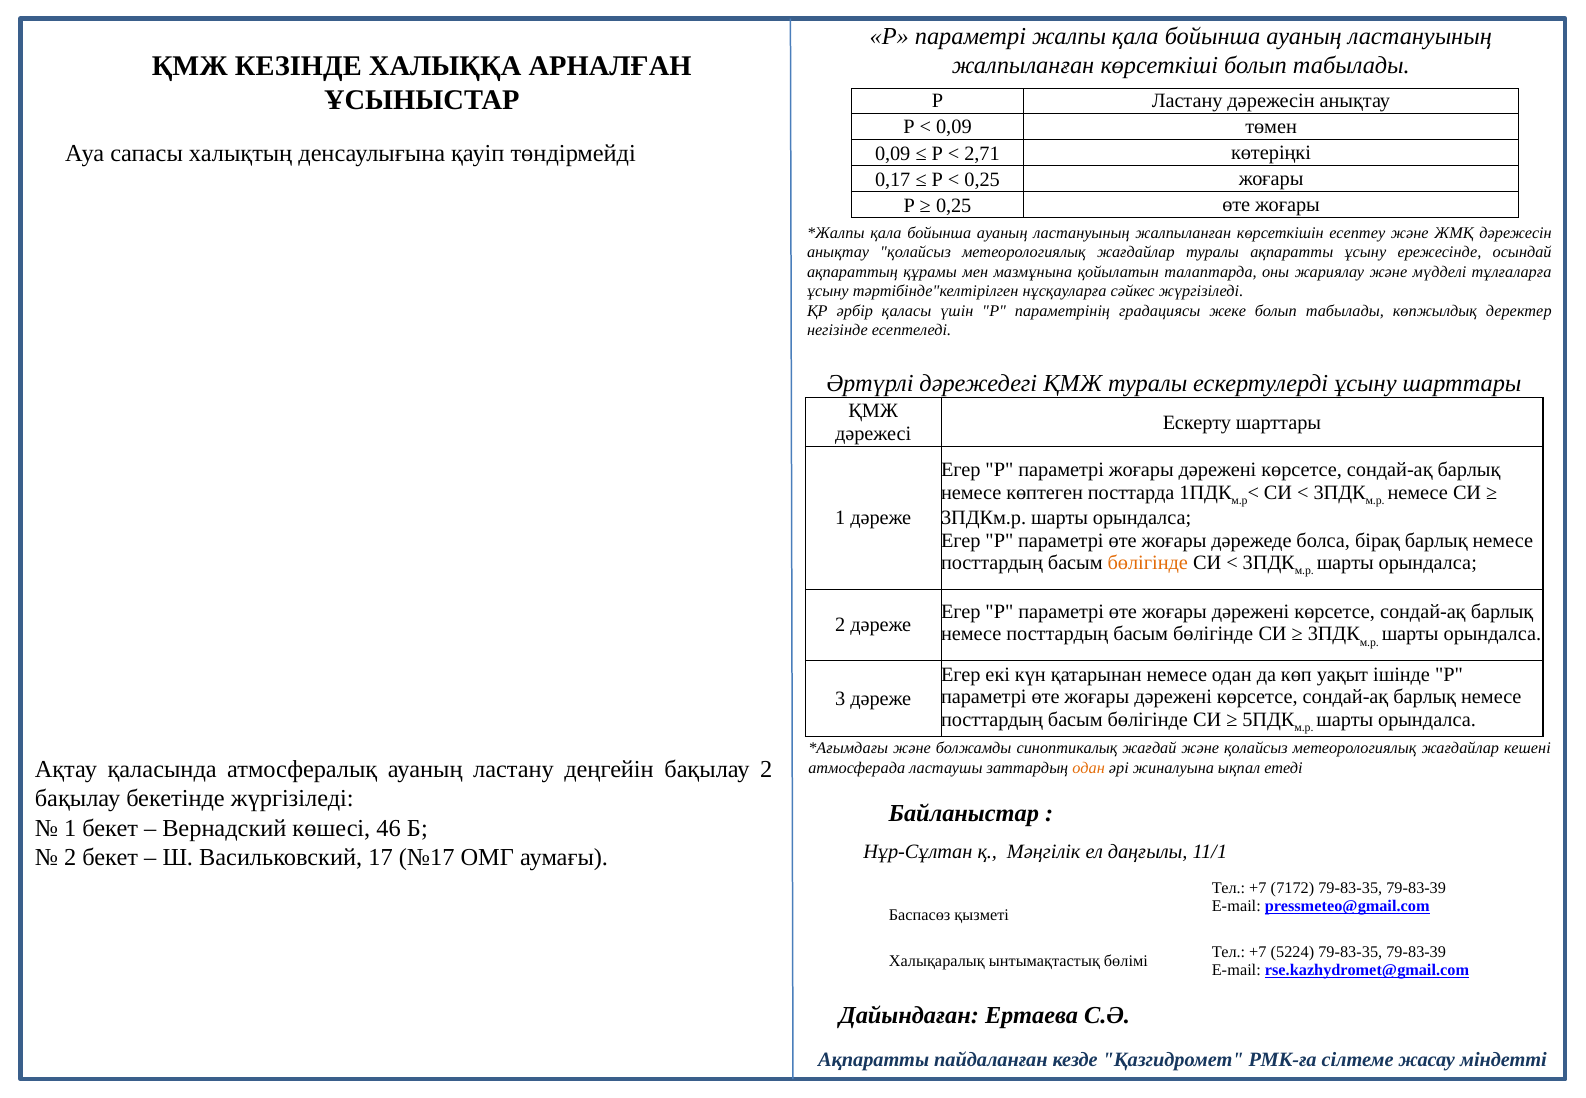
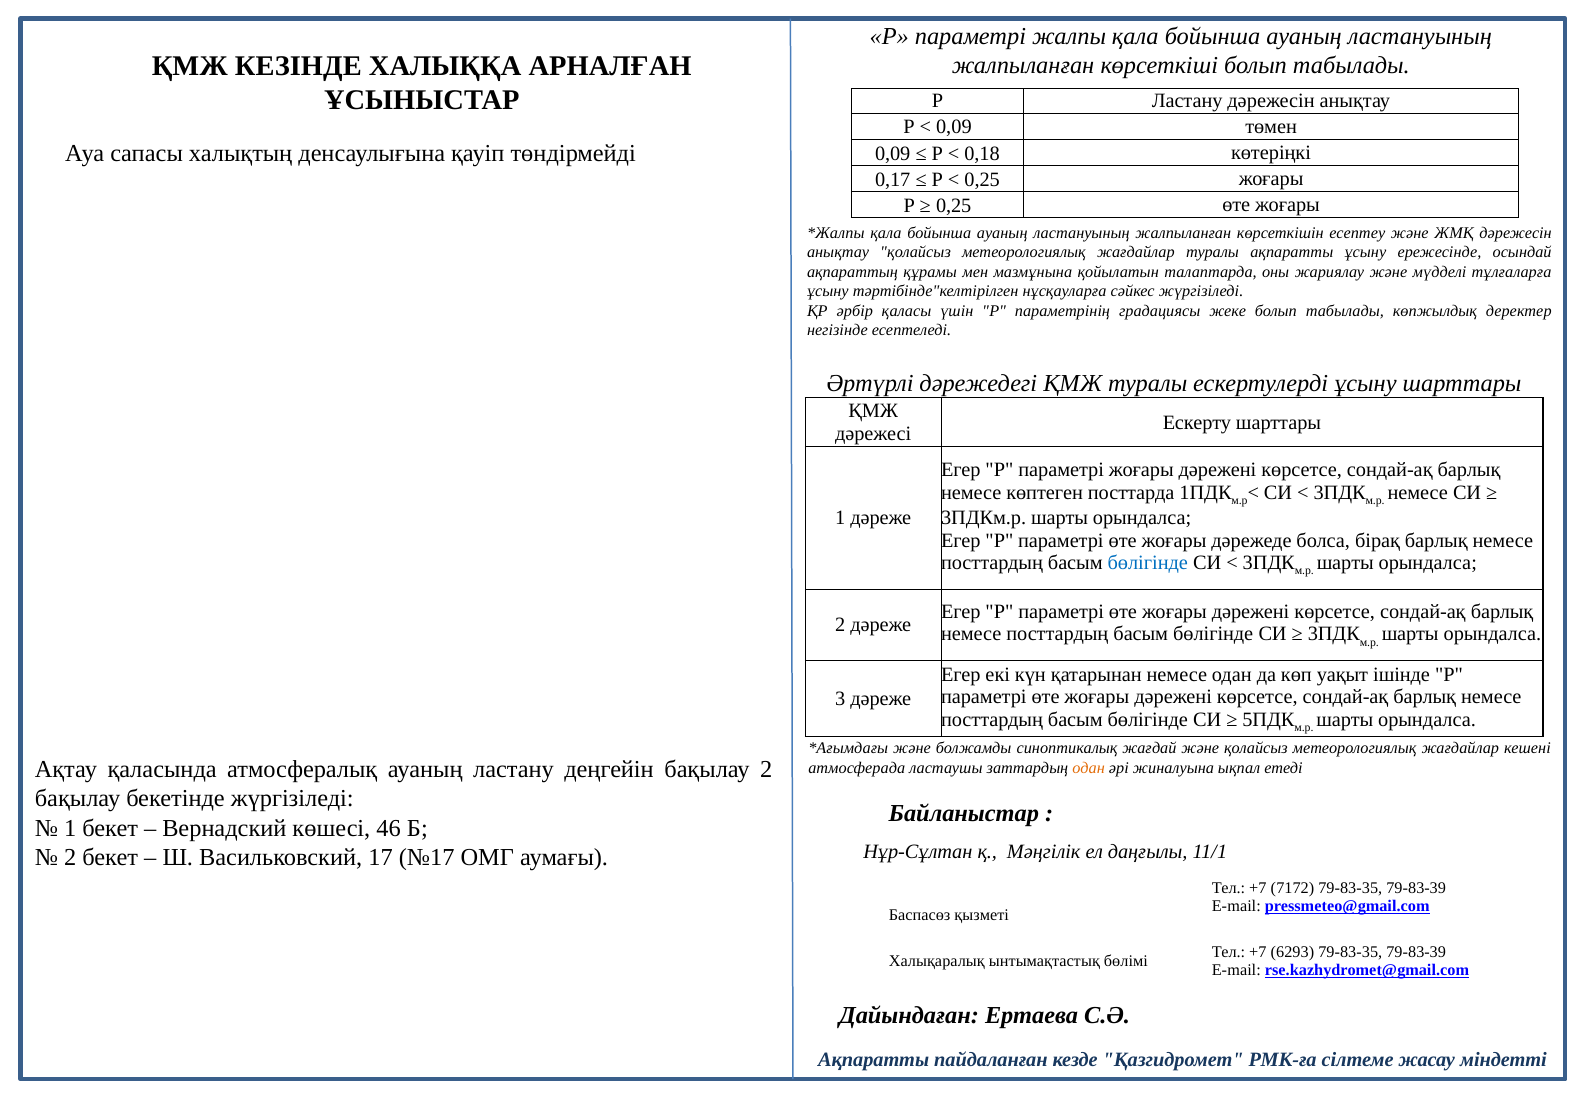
2,71: 2,71 -> 0,18 (982, 153)
бөлігінде colour: orange -> blue (1148, 563)
5224: 5224 -> 6293 (1292, 952)
